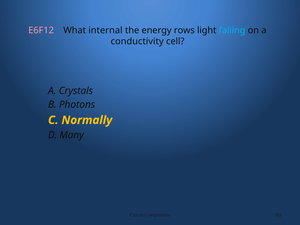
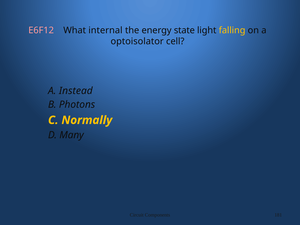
rows: rows -> state (184, 30)
falling colour: light blue -> yellow (232, 30)
conductivity: conductivity -> optoisolator (137, 41)
Crystals: Crystals -> Instead (76, 91)
